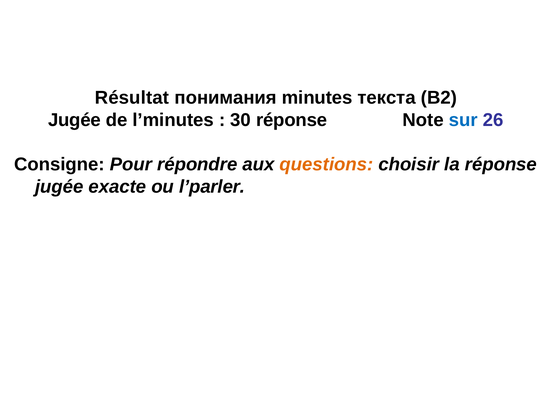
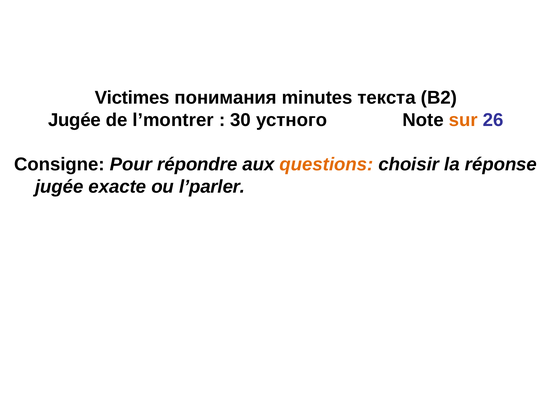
Résultat: Résultat -> Victimes (132, 98)
l’minutes: l’minutes -> l’montrer (173, 120)
30 réponse: réponse -> устного (292, 120)
sur colour: blue -> orange (463, 120)
